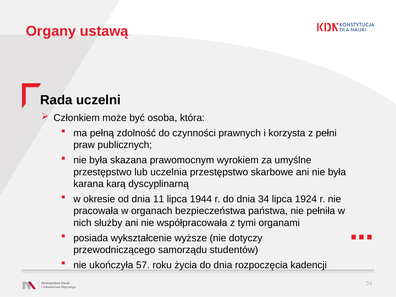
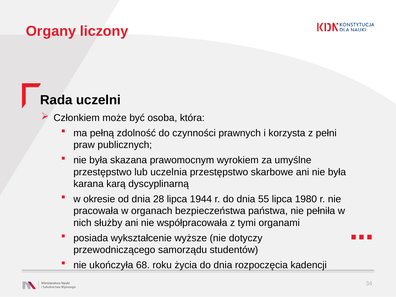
ustawą: ustawą -> liczony (104, 31)
11: 11 -> 28 (159, 199)
dnia 34: 34 -> 55 (264, 199)
1924: 1924 -> 1980 (306, 199)
57: 57 -> 68 (143, 265)
